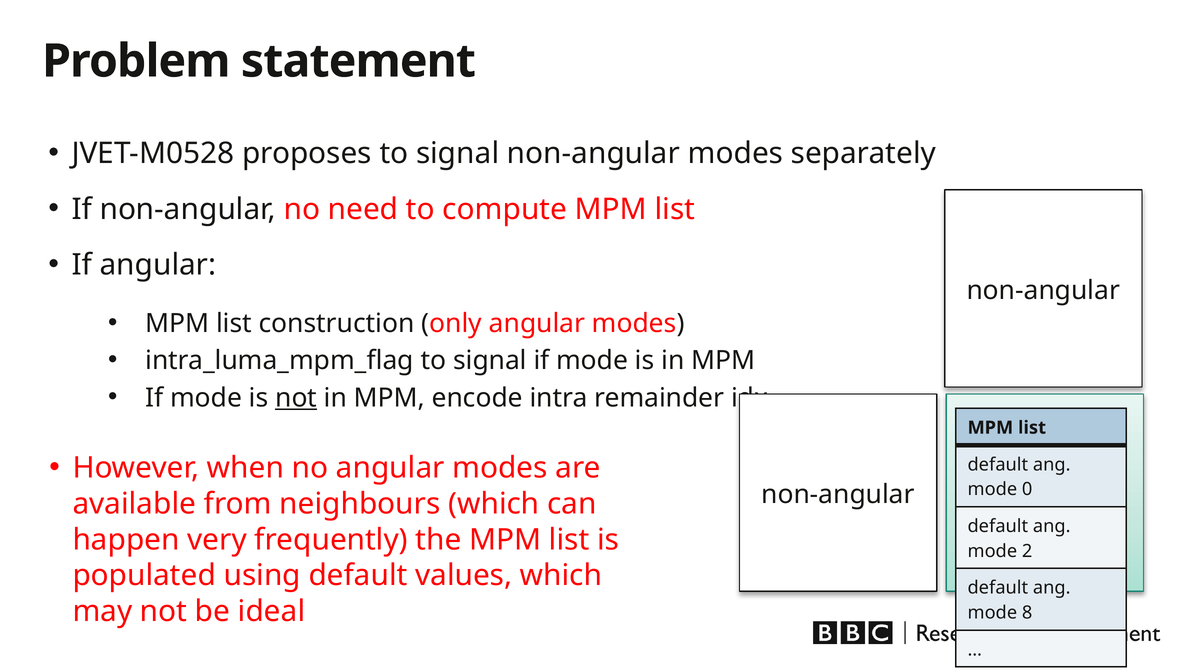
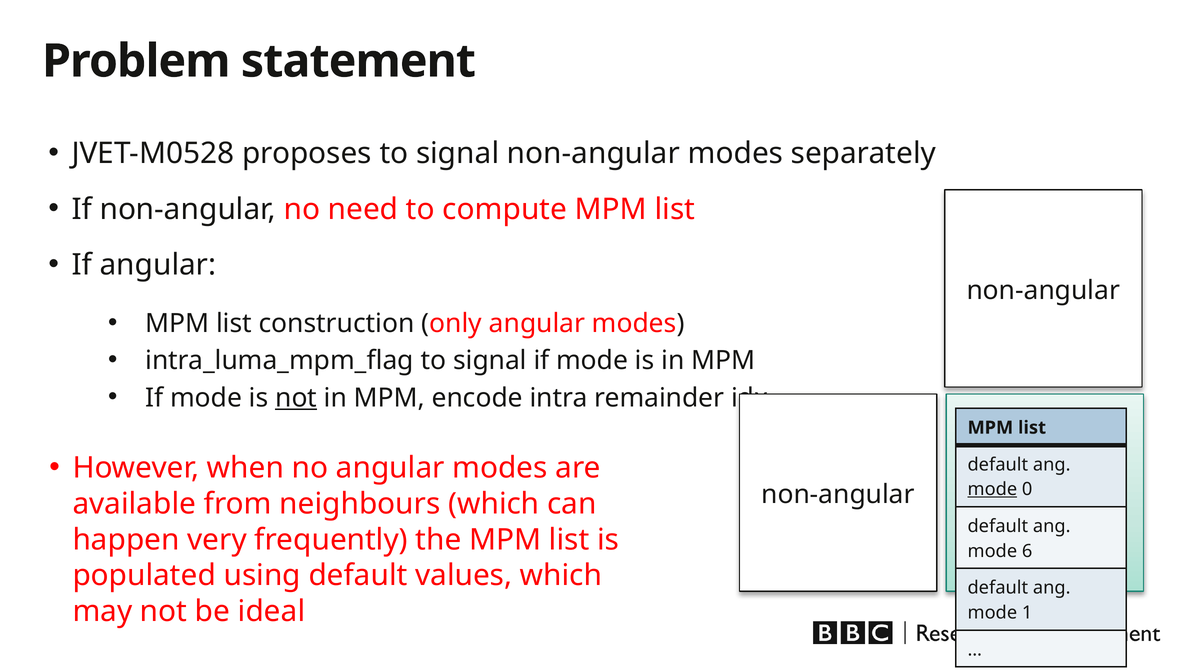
mode underline: none -> present (992, 489)
2: 2 -> 6 (1027, 551)
8: 8 -> 1 (1027, 613)
